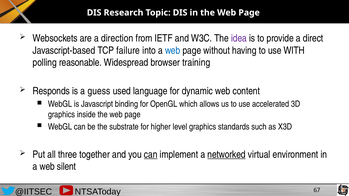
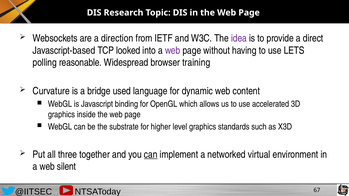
failure: failure -> looked (128, 51)
web colour: blue -> purple (173, 51)
WITH: WITH -> LETS (294, 51)
Responds: Responds -> Curvature (51, 91)
guess: guess -> bridge (99, 91)
networked underline: present -> none (227, 155)
